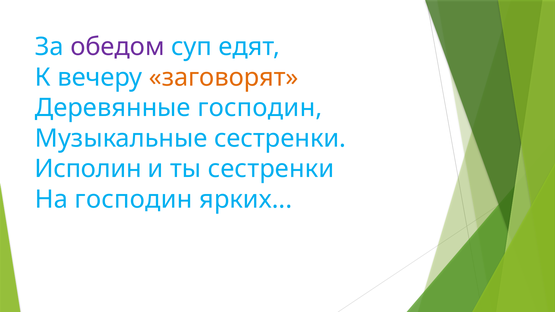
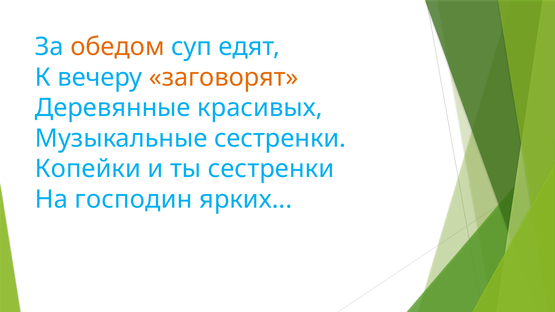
обедом colour: purple -> orange (117, 47)
Деревянные господин: господин -> красивых (260, 108)
Исполин: Исполин -> Копейки (88, 169)
